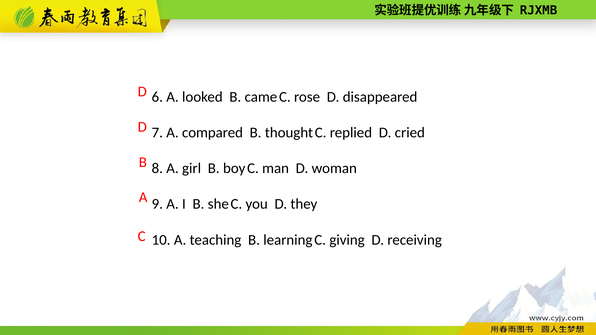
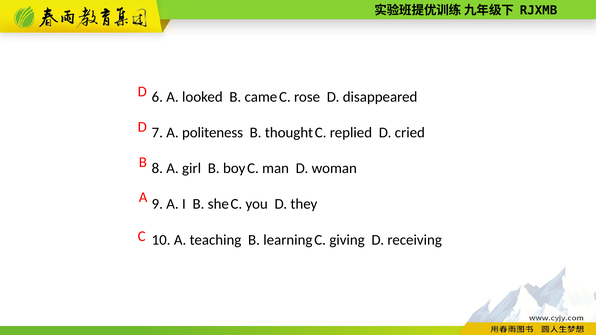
compared: compared -> politeness (213, 133)
